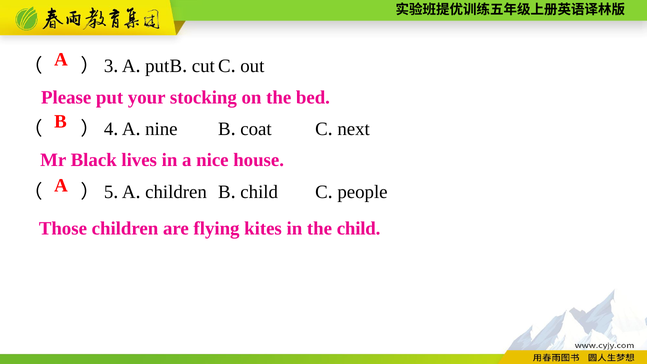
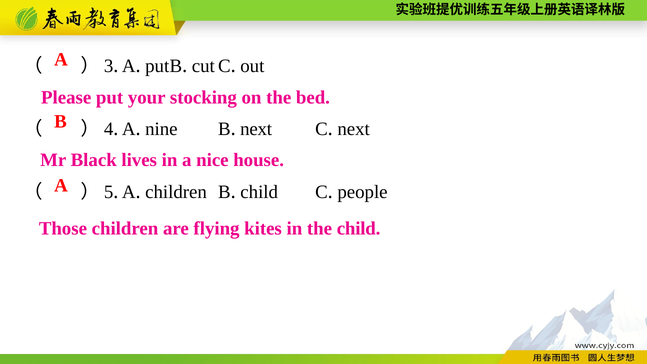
coat: coat -> next (256, 129)
